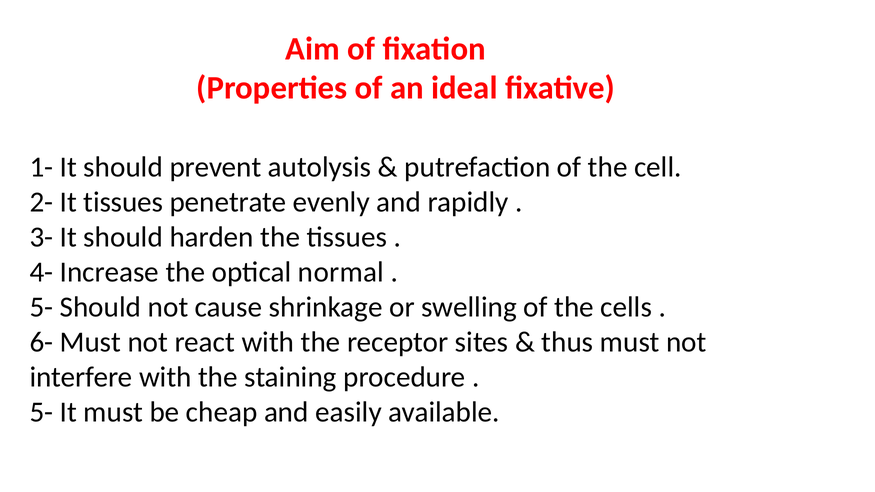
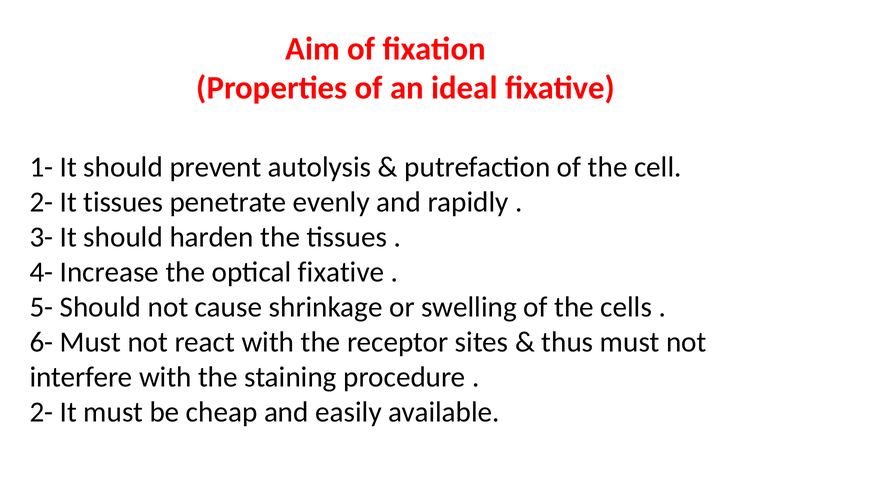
optical normal: normal -> fixative (341, 272)
5-: 5- -> 2- (41, 412)
